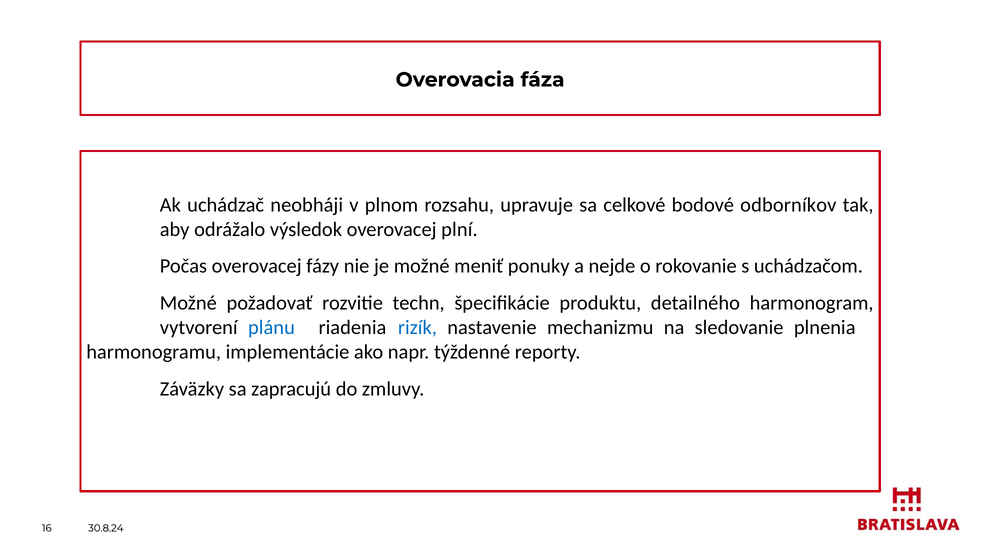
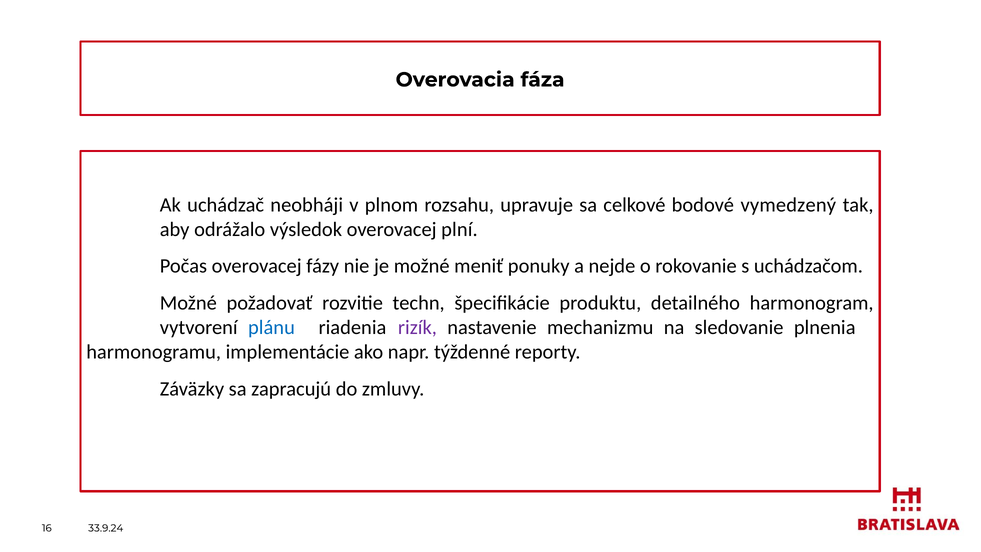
odborníkov: odborníkov -> vymedzený (788, 205)
rizík colour: blue -> purple (417, 328)
30.8.24: 30.8.24 -> 33.9.24 (106, 528)
